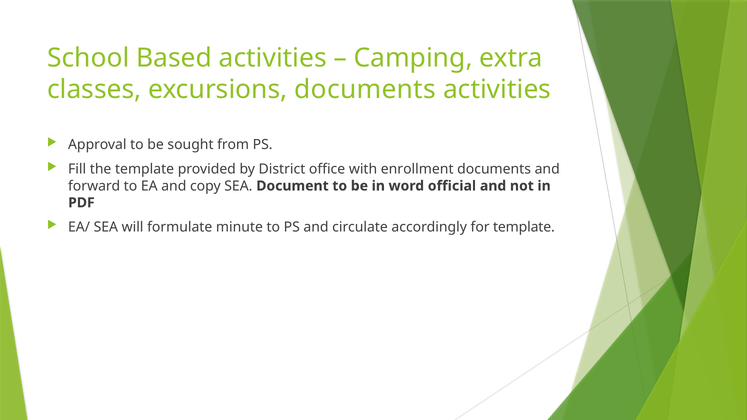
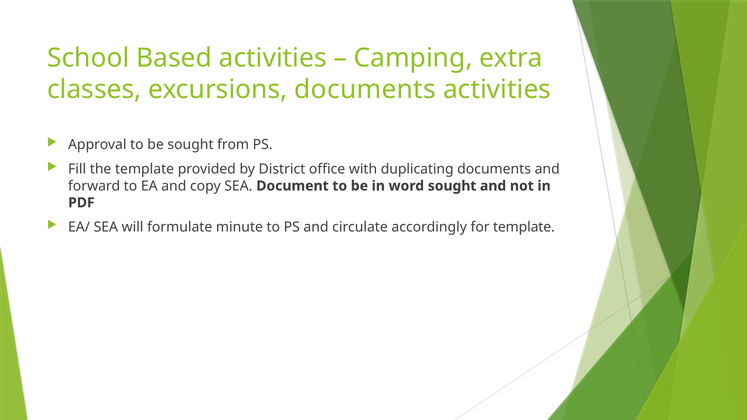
enrollment: enrollment -> duplicating (417, 169)
word official: official -> sought (452, 186)
